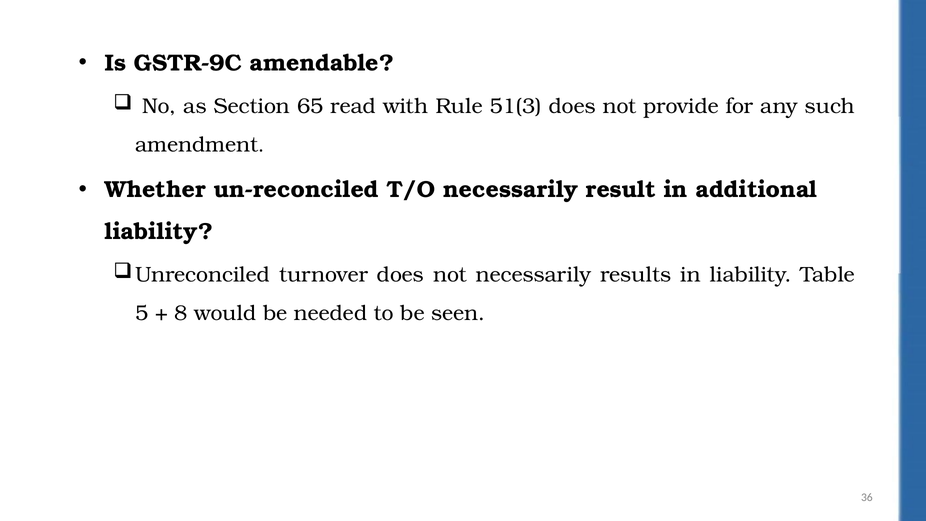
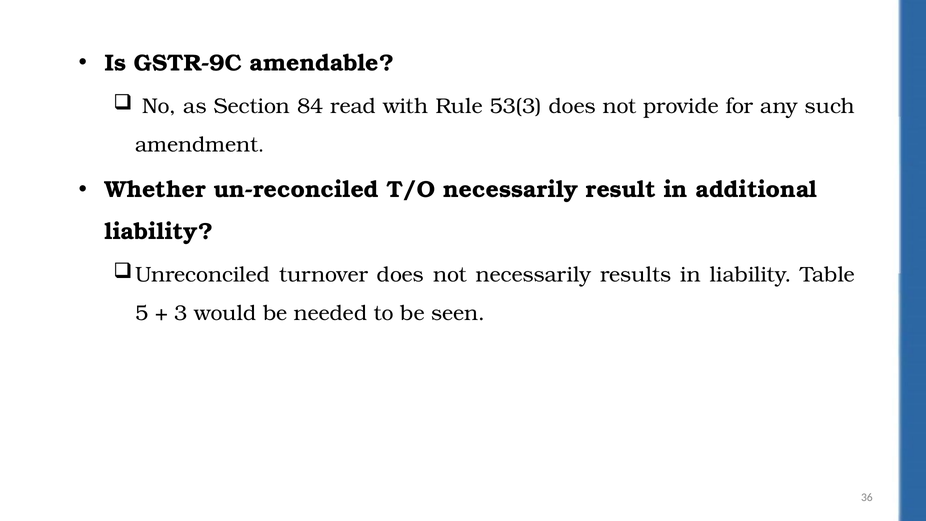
65: 65 -> 84 (310, 106)
51(3: 51(3 -> 53(3 (516, 106)
8: 8 -> 3 (181, 313)
